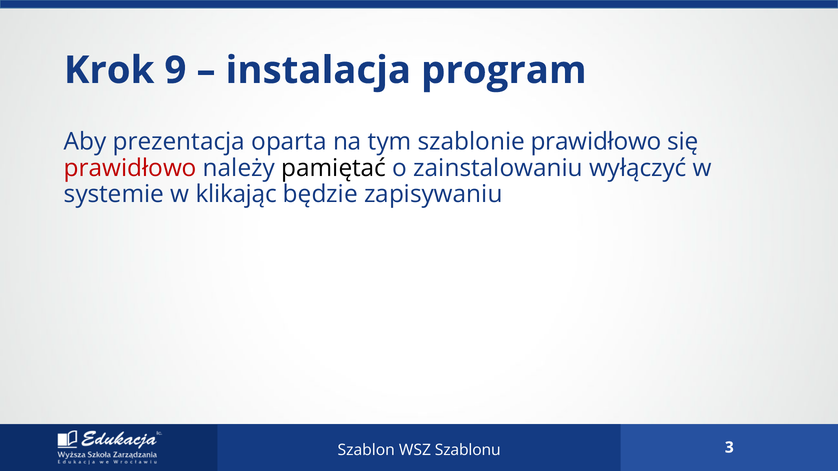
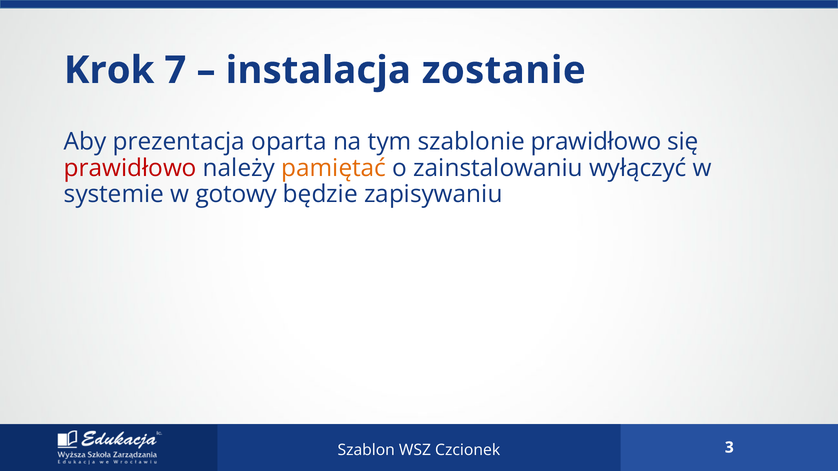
9: 9 -> 7 (175, 70)
program: program -> zostanie (504, 70)
pamiętać colour: black -> orange (334, 168)
klikając: klikając -> gotowy (236, 194)
Szablonu: Szablonu -> Czcionek (468, 451)
